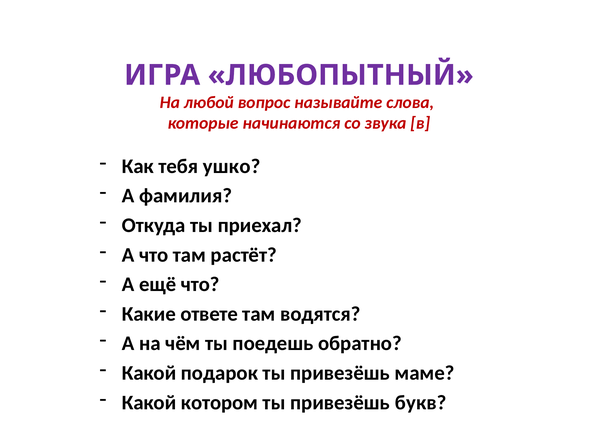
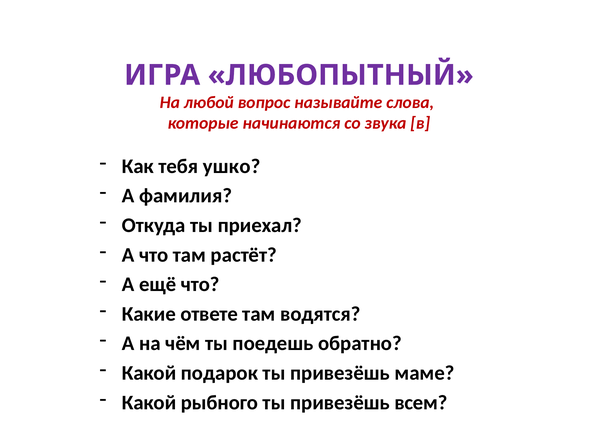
котором: котором -> рыбного (219, 403)
букв: букв -> всем (421, 403)
